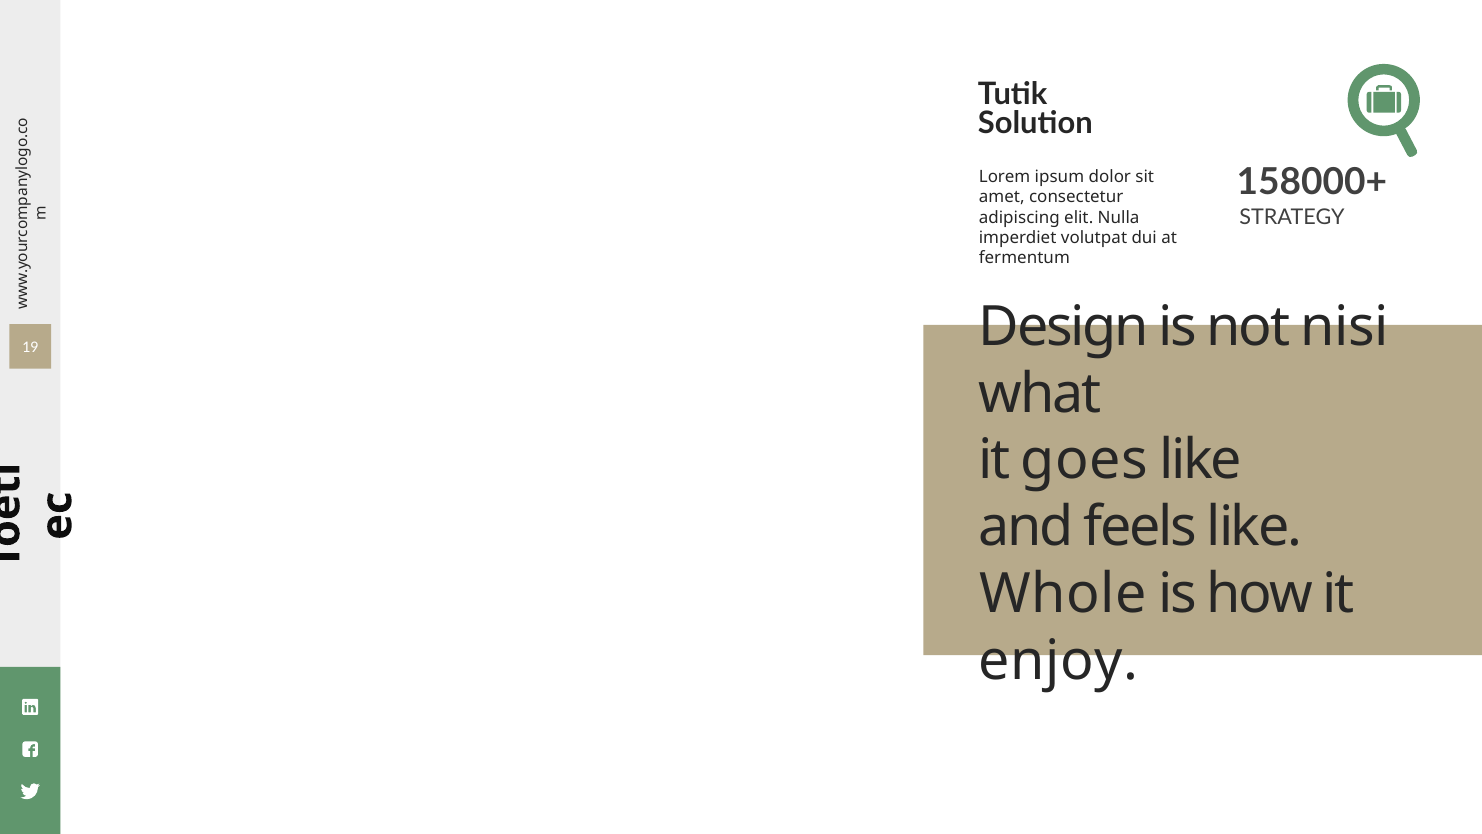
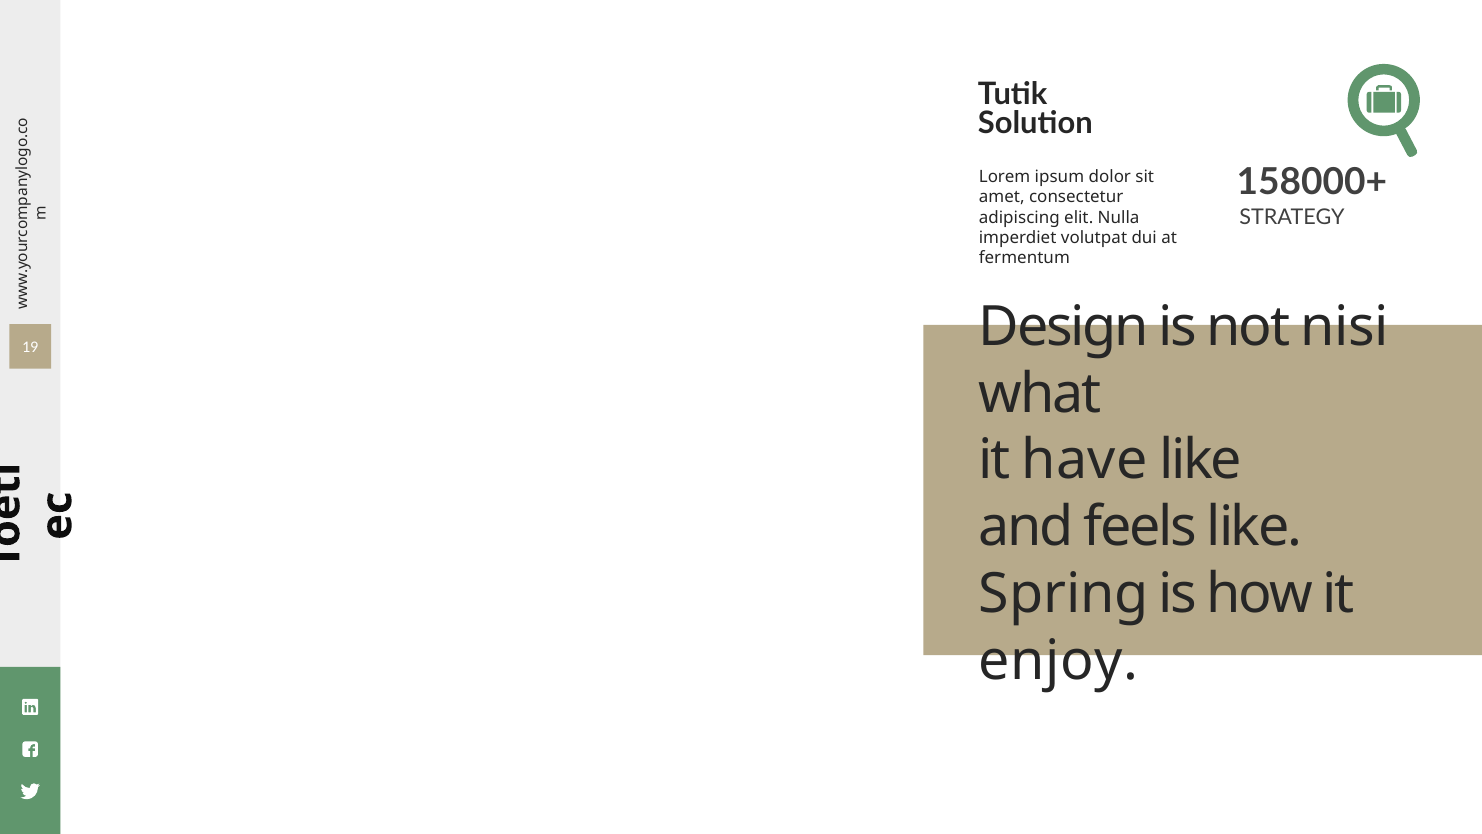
goes: goes -> have (1085, 460)
Whole: Whole -> Spring (1064, 594)
